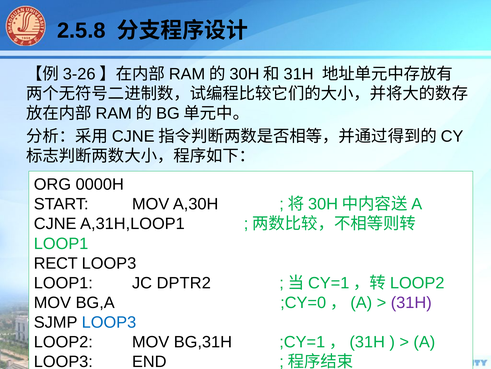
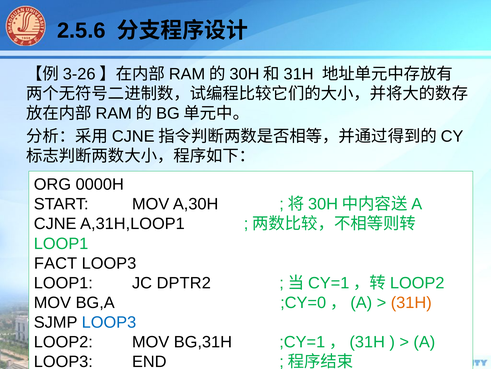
2.5.8: 2.5.8 -> 2.5.6 (81, 31)
RECT: RECT -> FACT (56, 263)
31H colour: purple -> orange (411, 302)
